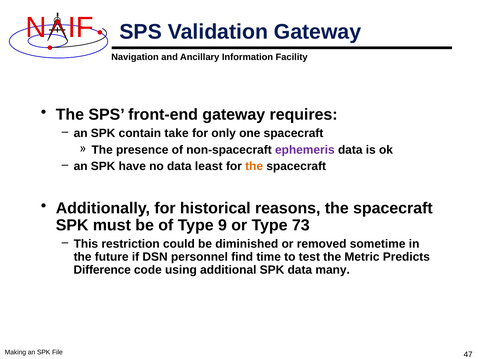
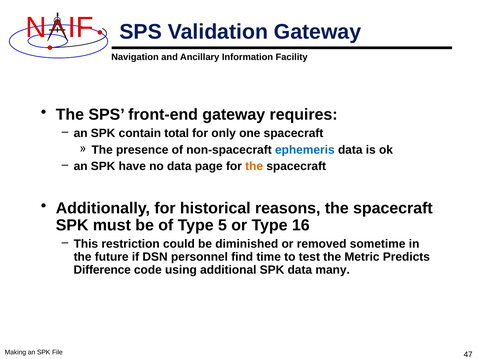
take: take -> total (177, 133)
ephemeris colour: purple -> blue (305, 150)
least: least -> page (209, 166)
9: 9 -> 5 (222, 225)
73: 73 -> 16 (301, 225)
